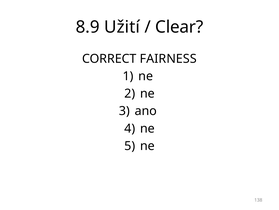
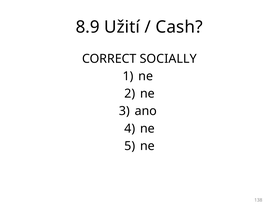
Clear: Clear -> Cash (179, 27)
FAIRNESS: FAIRNESS -> SOCIALLY (168, 59)
